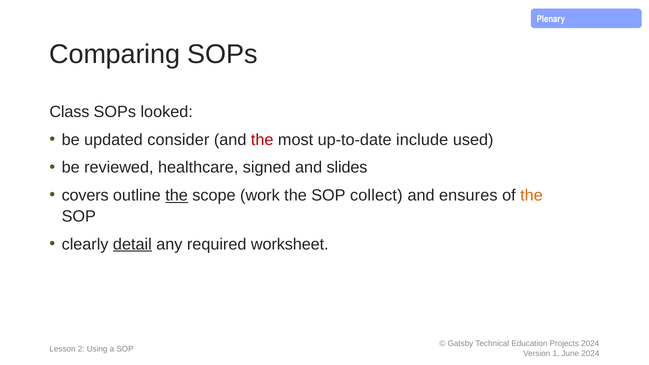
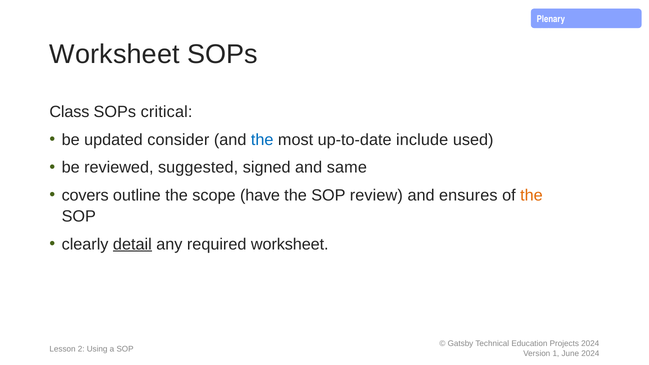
Comparing: Comparing -> Worksheet (115, 55)
looked: looked -> critical (167, 112)
the colour: red -> blue (262, 140)
healthcare: healthcare -> suggested (198, 168)
slides: slides -> same (347, 168)
the underline: present -> none (177, 195)
work: work -> have (260, 195)
collect: collect -> review (376, 195)
